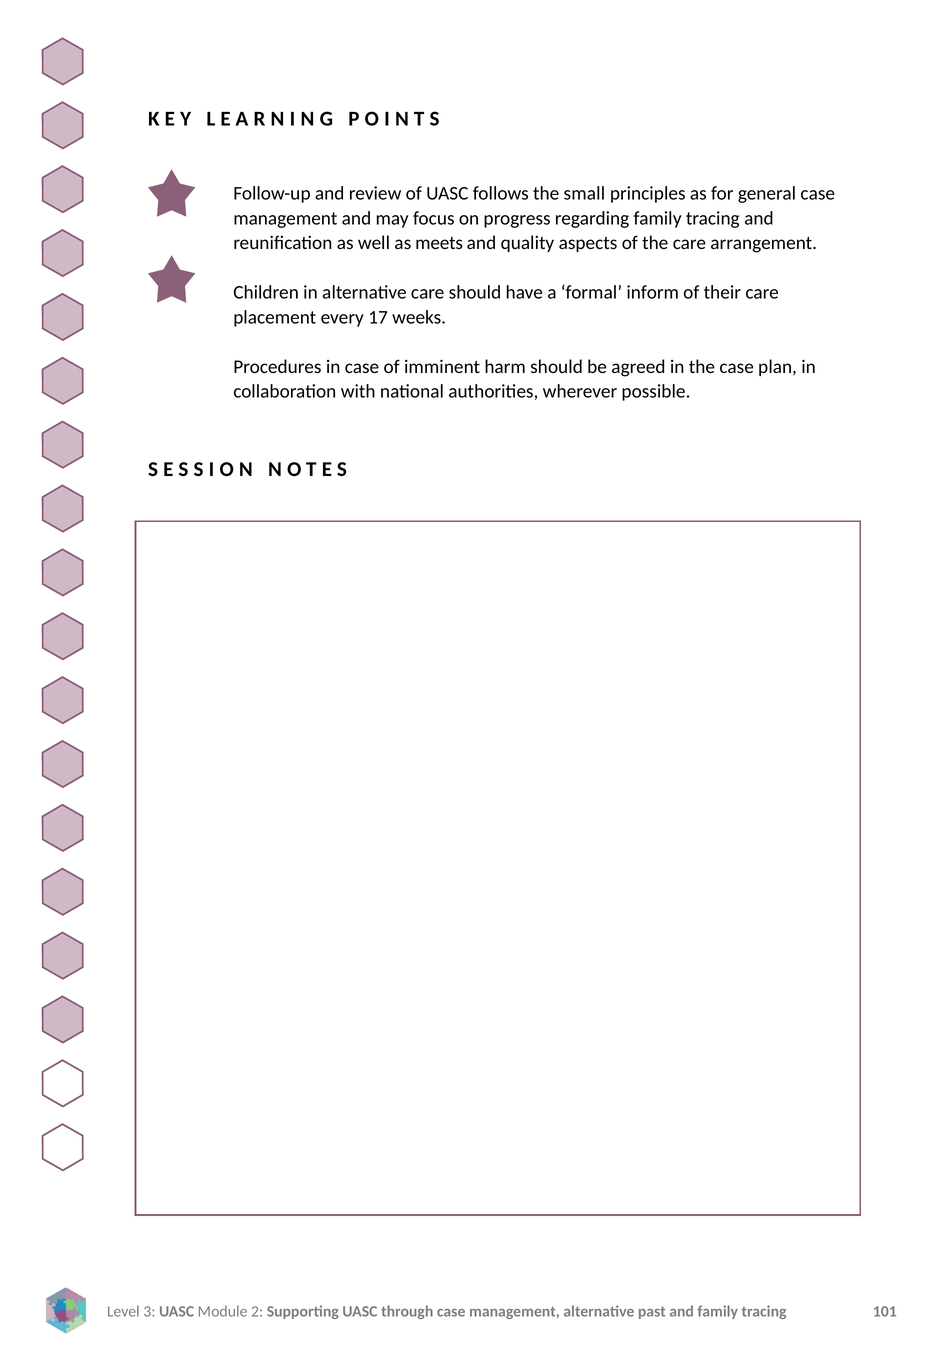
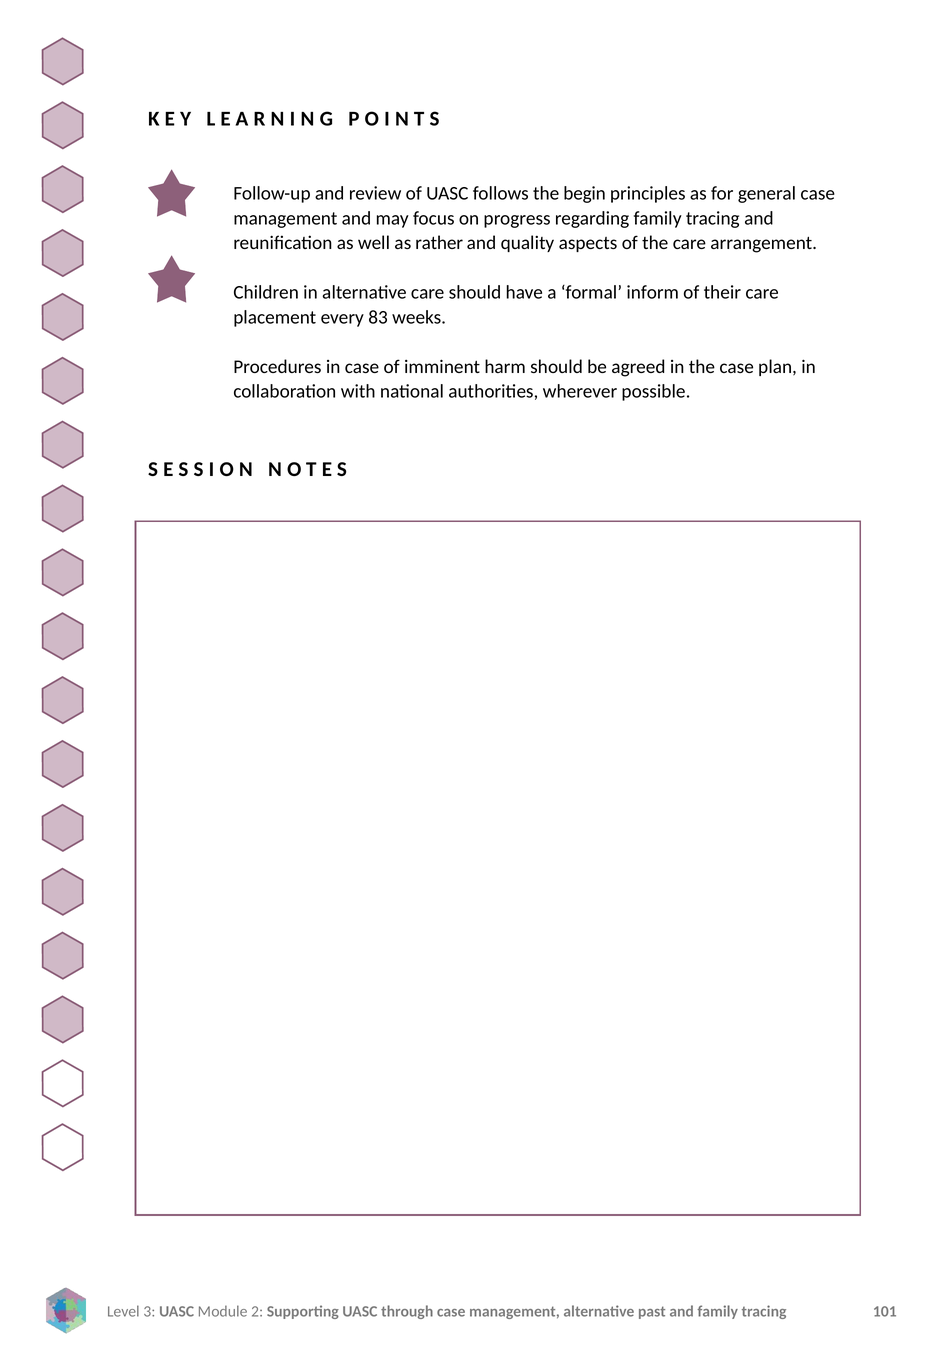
small: small -> begin (585, 193)
meets: meets -> rather (439, 243)
17: 17 -> 83 (378, 317)
